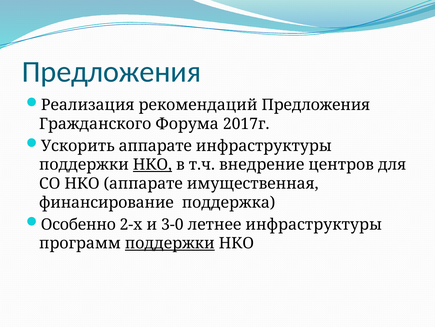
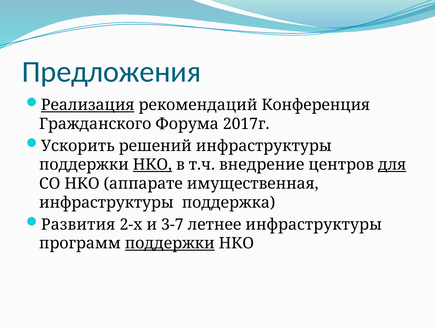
Реализация underline: none -> present (88, 105)
рекомендаций Предложения: Предложения -> Конференция (316, 105)
Ускорить аппарате: аппарате -> решений (155, 146)
для underline: none -> present (392, 164)
финансирование: финансирование -> инфраструктуры (106, 202)
Особенно: Особенно -> Развития (78, 224)
3-0: 3-0 -> 3-7 (172, 224)
